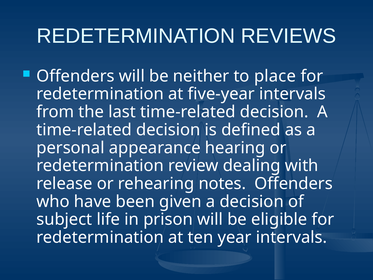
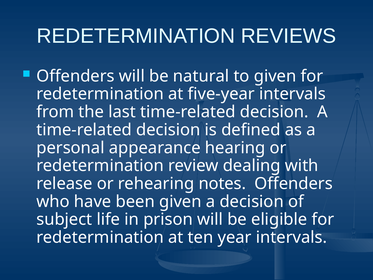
neither: neither -> natural (201, 76)
to place: place -> given (275, 76)
